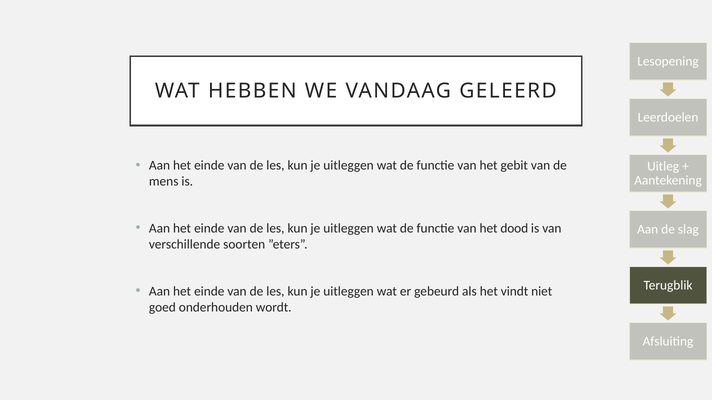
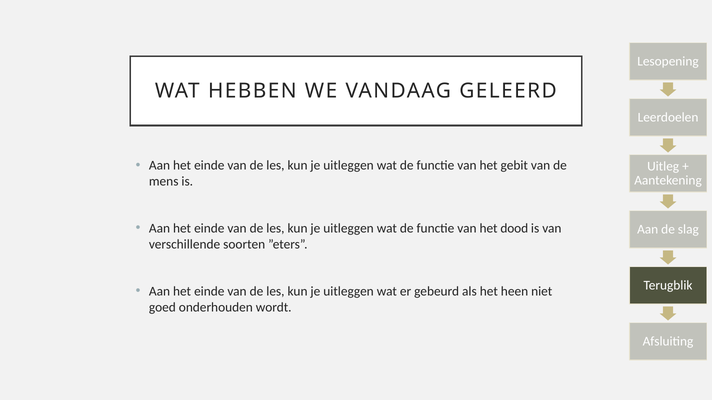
vindt: vindt -> heen (515, 291)
